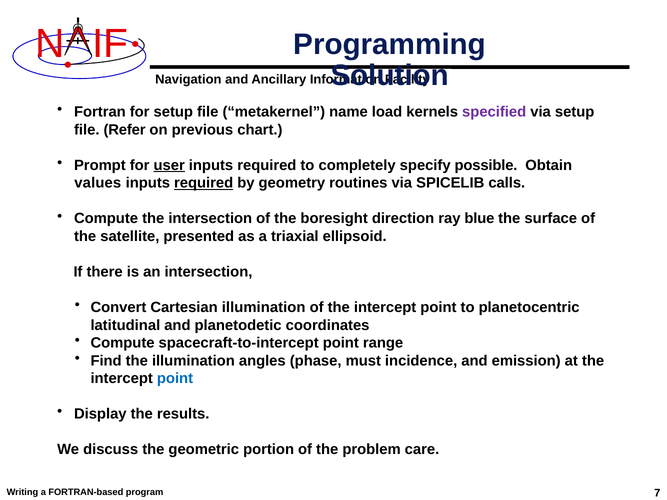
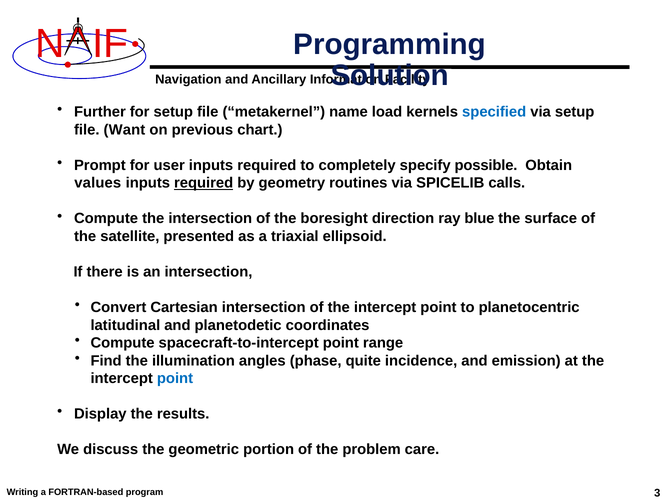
Fortran: Fortran -> Further (100, 112)
specified colour: purple -> blue (494, 112)
Refer: Refer -> Want (124, 130)
user underline: present -> none (169, 165)
Cartesian illumination: illumination -> intersection (264, 308)
must: must -> quite (363, 361)
7: 7 -> 3 (657, 493)
